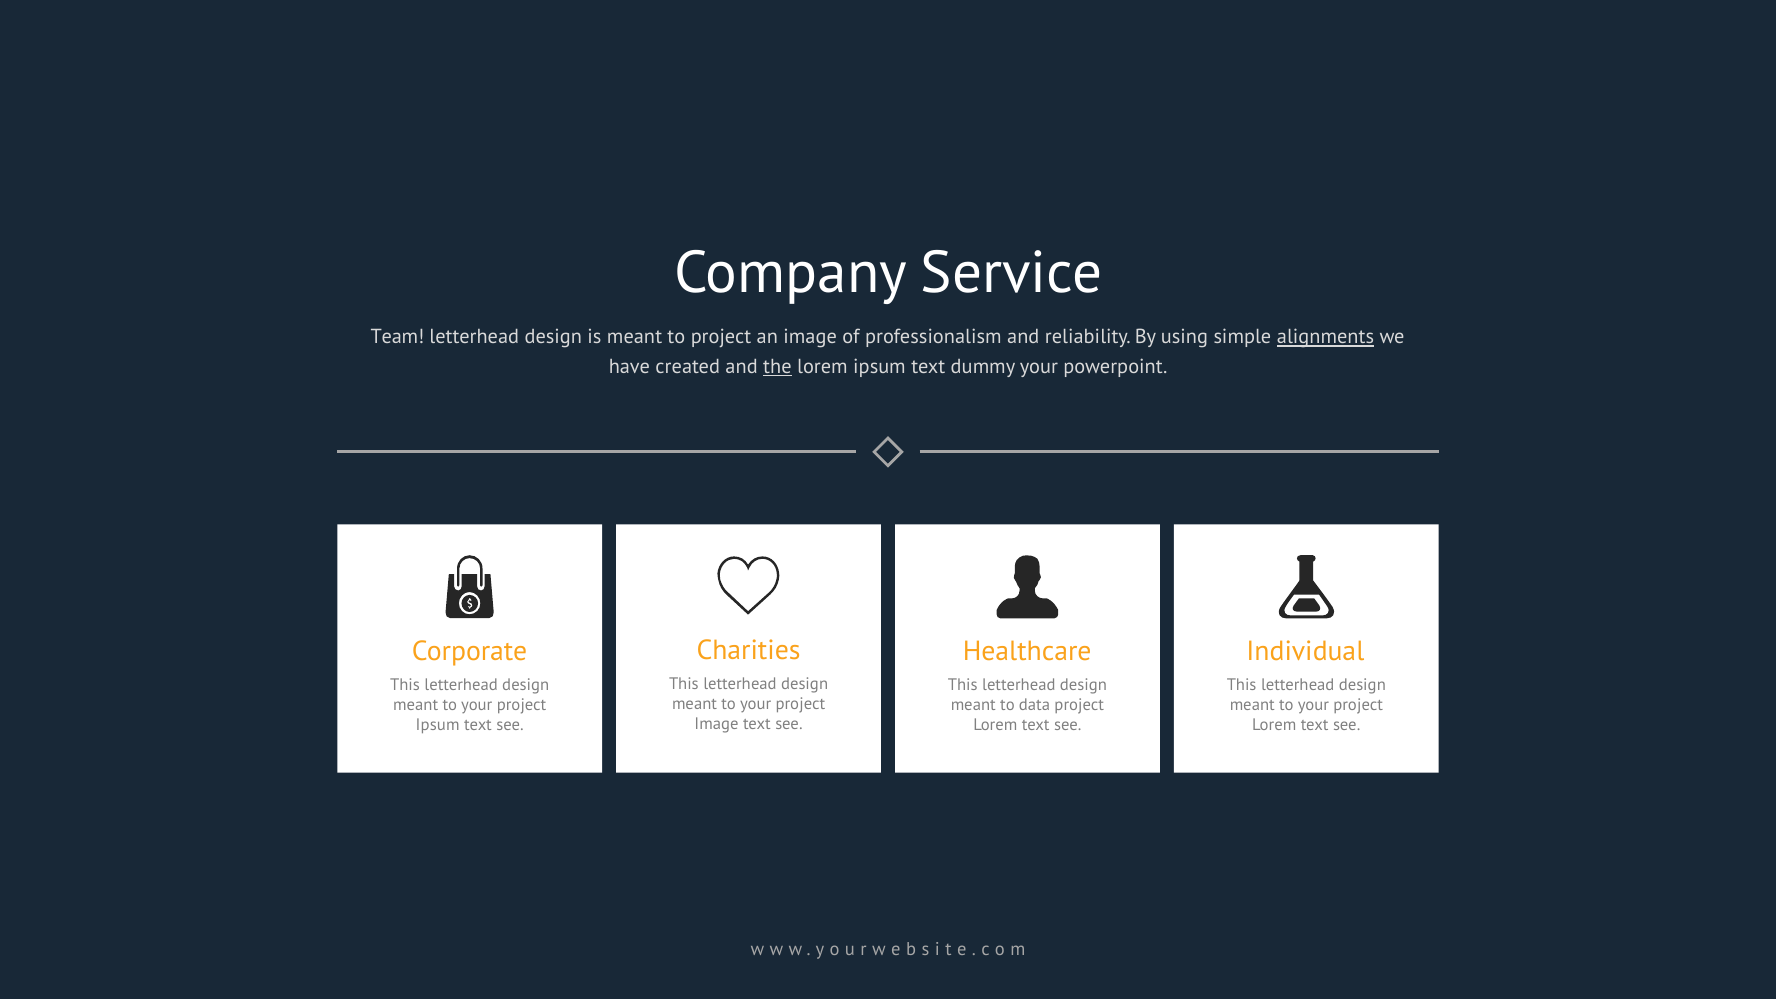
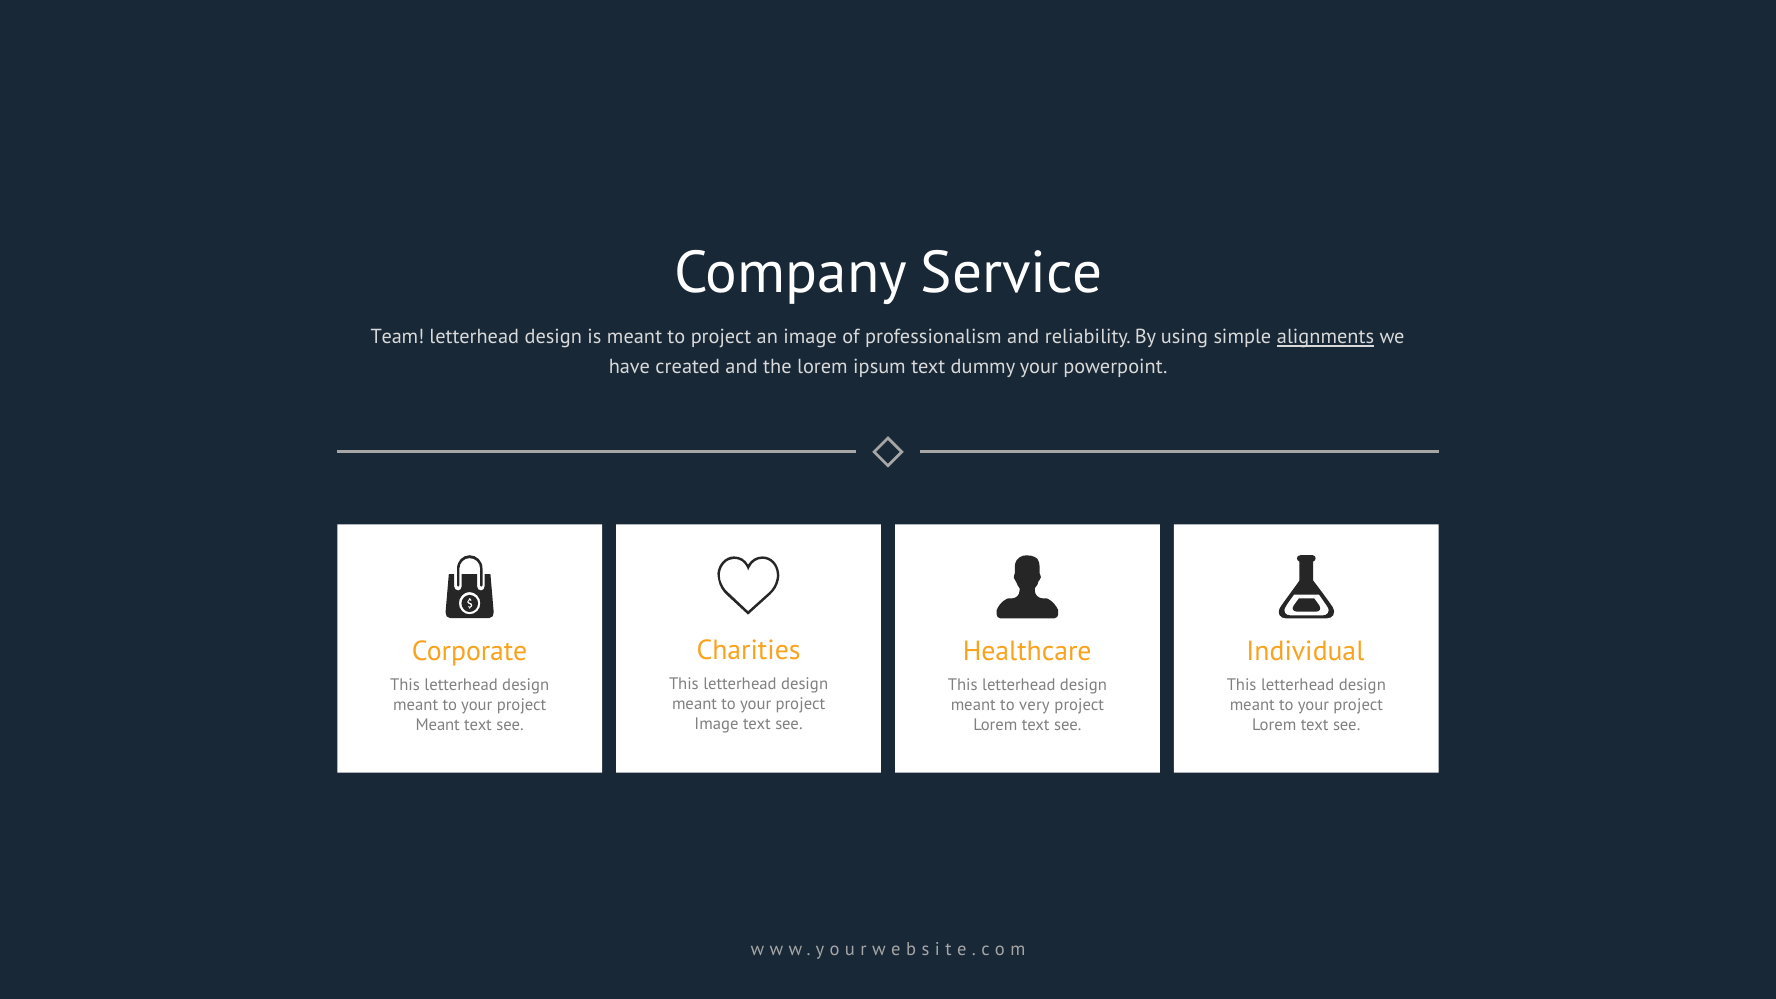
the underline: present -> none (777, 366)
data: data -> very (1034, 705)
Ipsum: Ipsum -> Meant (438, 725)
